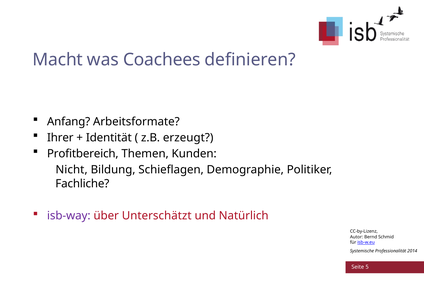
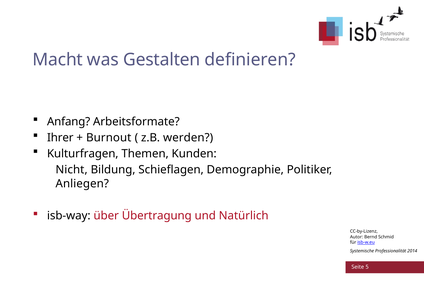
Coachees: Coachees -> Gestalten (162, 60)
Identität: Identität -> Burnout (109, 137)
erzeugt: erzeugt -> werden (188, 137)
Profitbereich: Profitbereich -> Kulturfragen (83, 153)
Fachliche: Fachliche -> Anliegen (82, 183)
isb-way colour: purple -> black (69, 215)
Unterschätzt: Unterschätzt -> Übertragung (157, 215)
